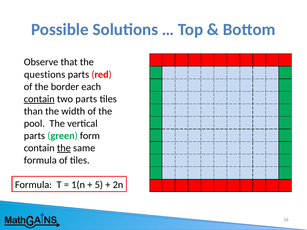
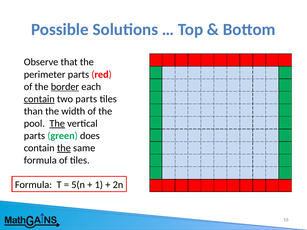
questions: questions -> perimeter (45, 74)
border underline: none -> present (65, 87)
The underline: none -> present (57, 124)
form: form -> does (90, 136)
1(n: 1(n -> 5(n (78, 185)
5: 5 -> 1 (99, 185)
